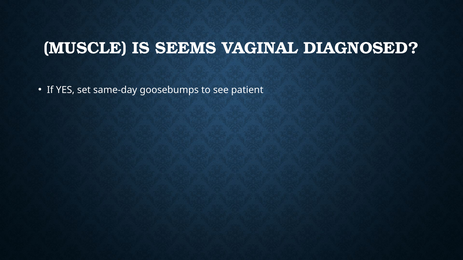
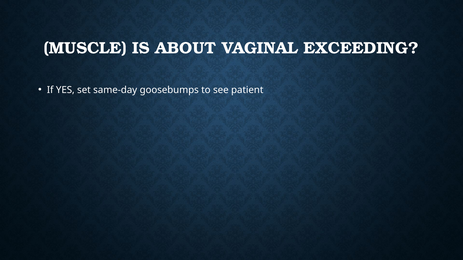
SEEMS: SEEMS -> ABOUT (186, 48)
DIAGNOSED: DIAGNOSED -> EXCEEDING (361, 48)
